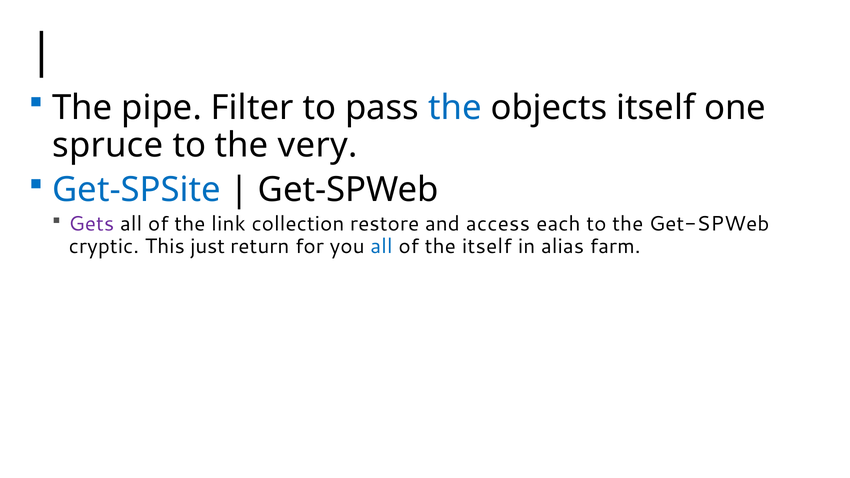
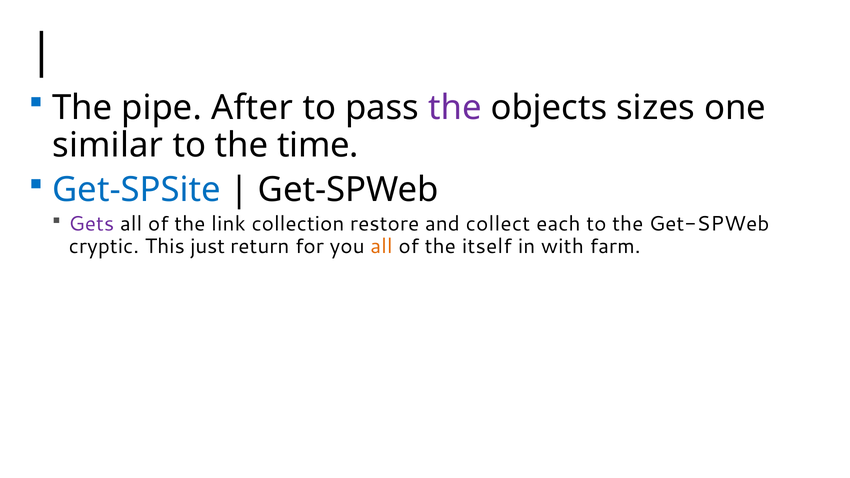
Filter: Filter -> After (252, 108)
the colour: blue -> purple (455, 108)
objects itself: itself -> sizes (656, 108)
spruce: spruce -> similar (108, 145)
very: very -> time (318, 145)
access: access -> collect (498, 224)
all colour: blue -> orange (381, 246)
alias: alias -> with (562, 246)
